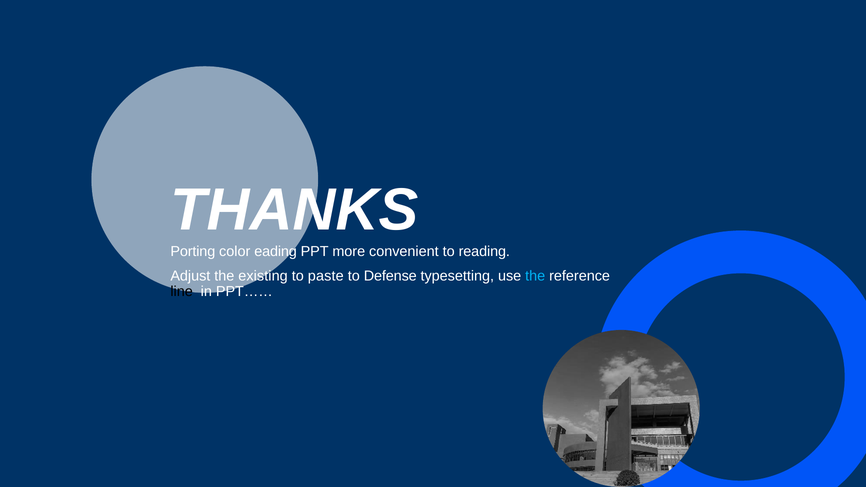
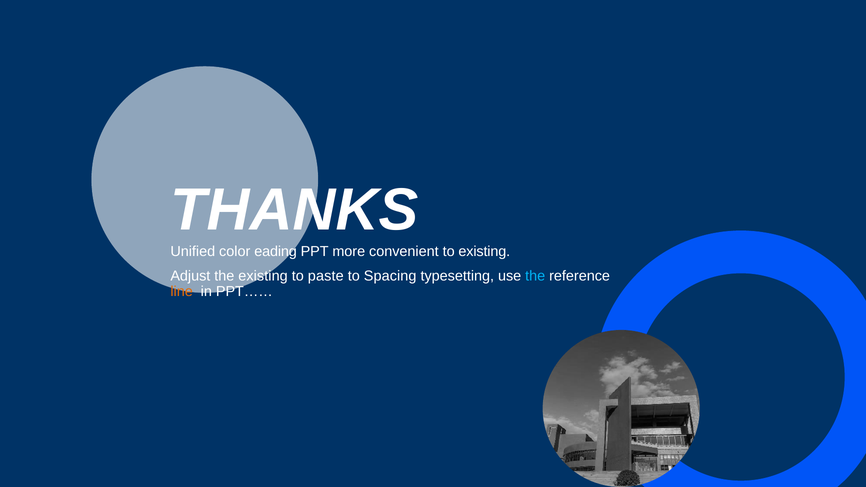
Porting: Porting -> Unified (193, 252)
to reading: reading -> existing (484, 252)
Defense: Defense -> Spacing (390, 276)
line colour: black -> orange (182, 292)
